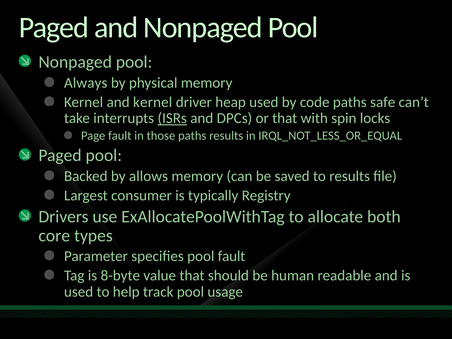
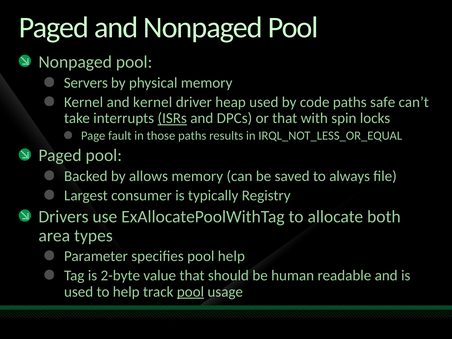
Always: Always -> Servers (86, 83)
to results: results -> always (350, 176)
core: core -> area (54, 236)
pool fault: fault -> help (231, 256)
8-byte: 8-byte -> 2-byte (120, 275)
pool underline: none -> present (190, 292)
